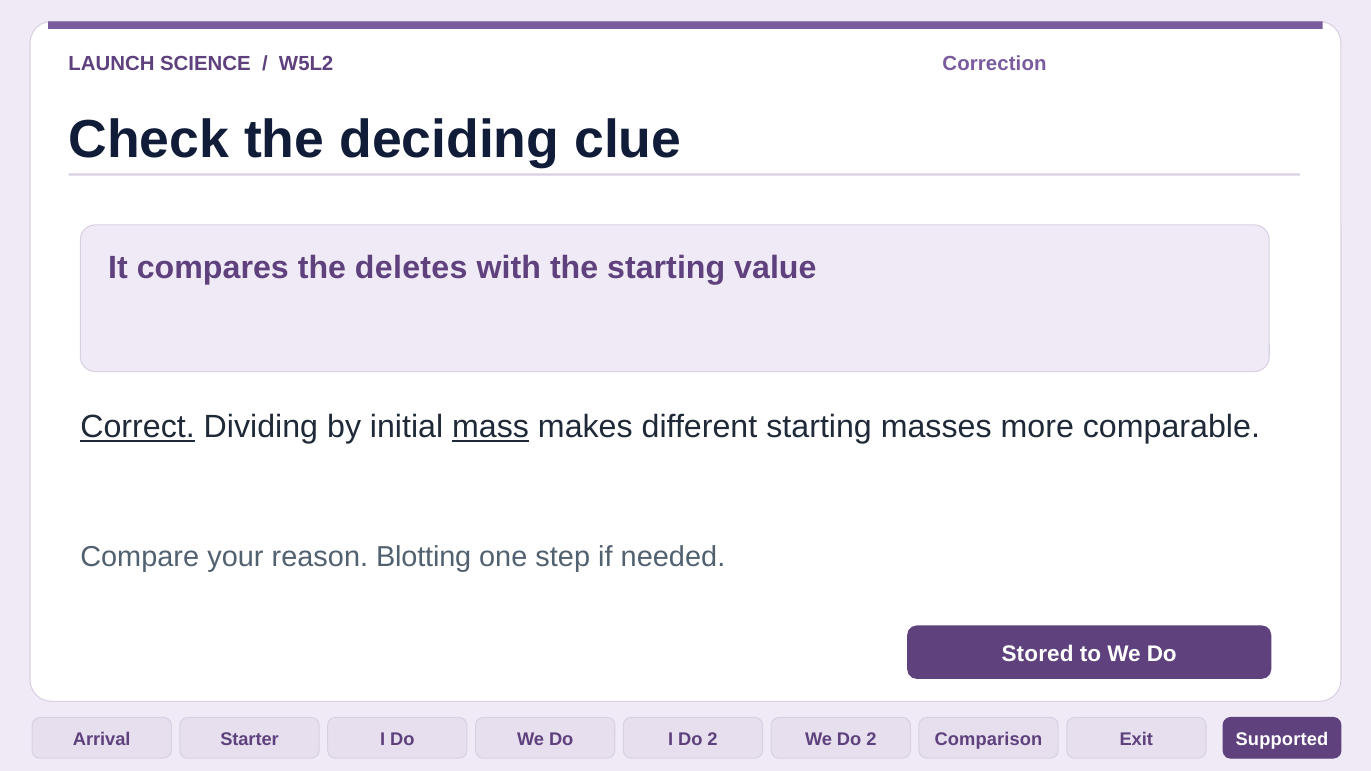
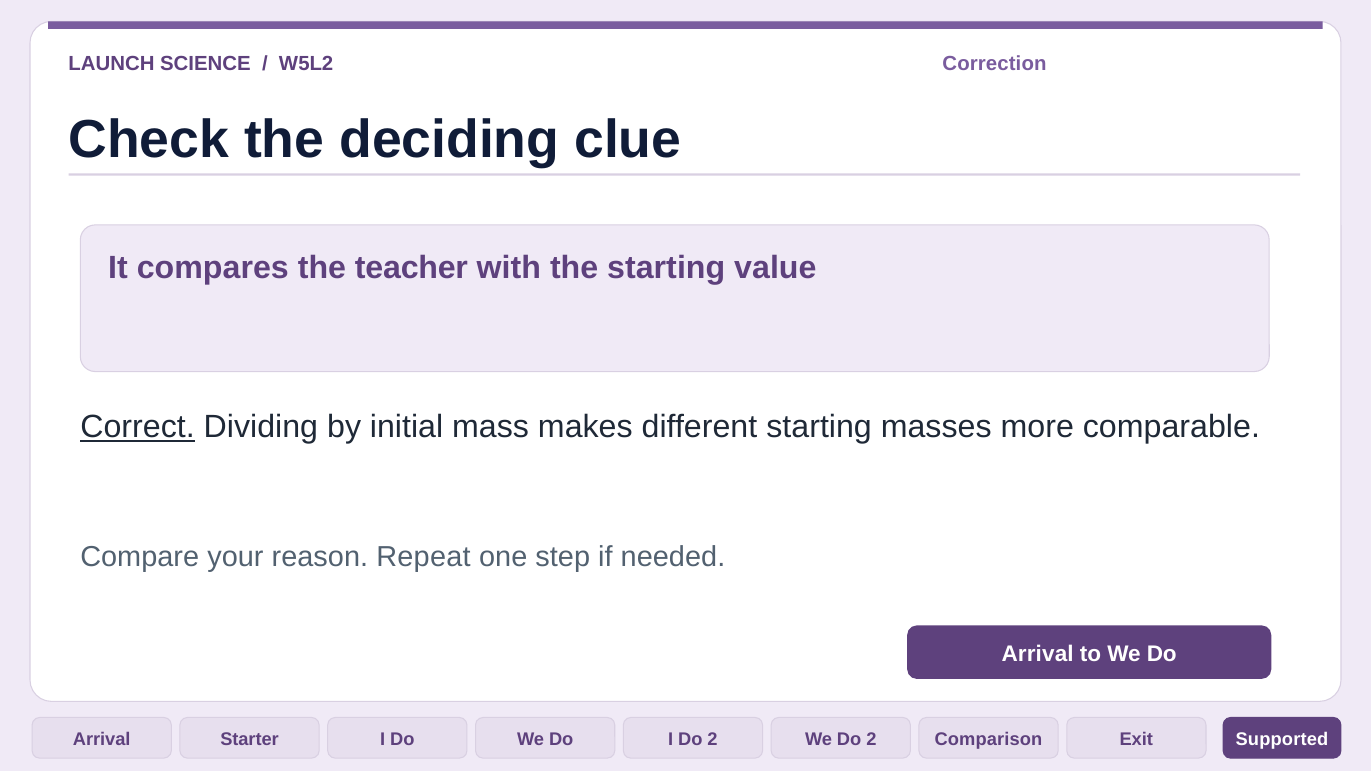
deletes: deletes -> teacher (411, 268)
mass underline: present -> none (491, 427)
Blotting: Blotting -> Repeat (423, 557)
Stored: Stored -> Arrival (1038, 654)
